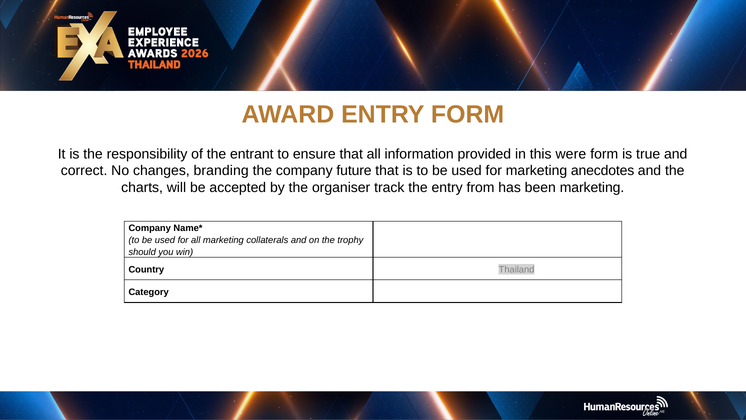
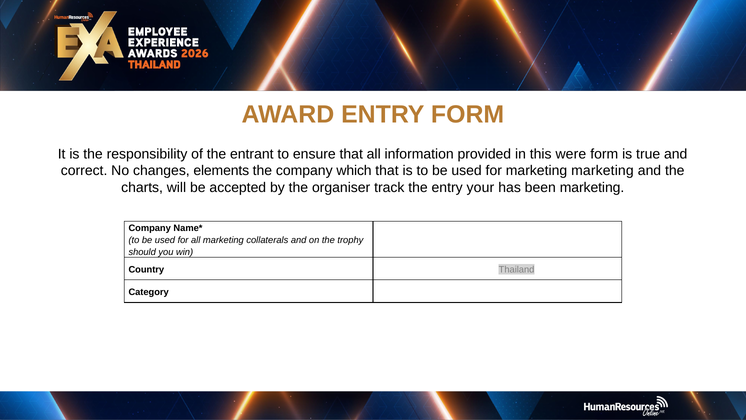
branding: branding -> elements (221, 171)
future: future -> which (354, 171)
marketing anecdotes: anecdotes -> marketing (602, 171)
from: from -> your (480, 187)
